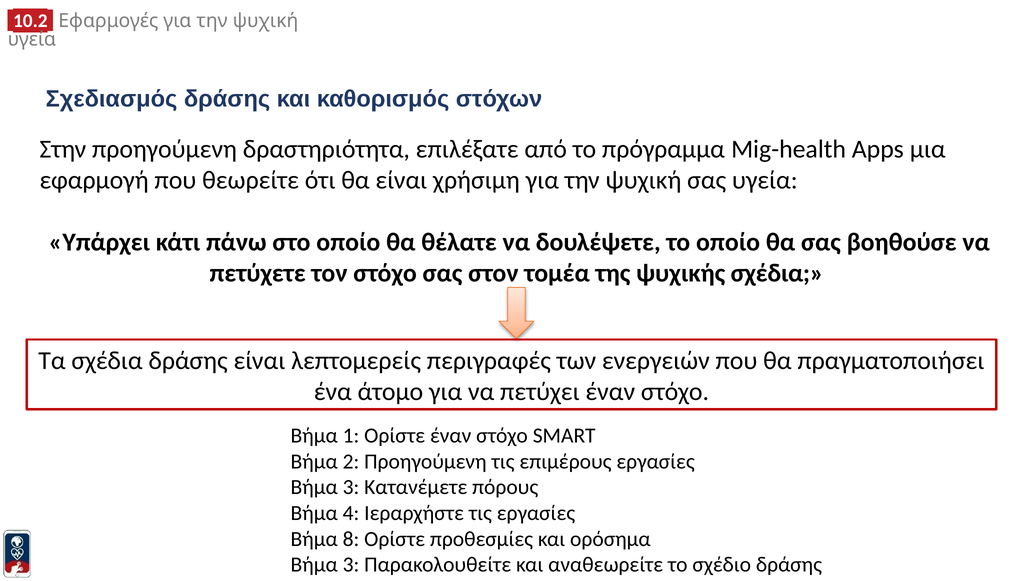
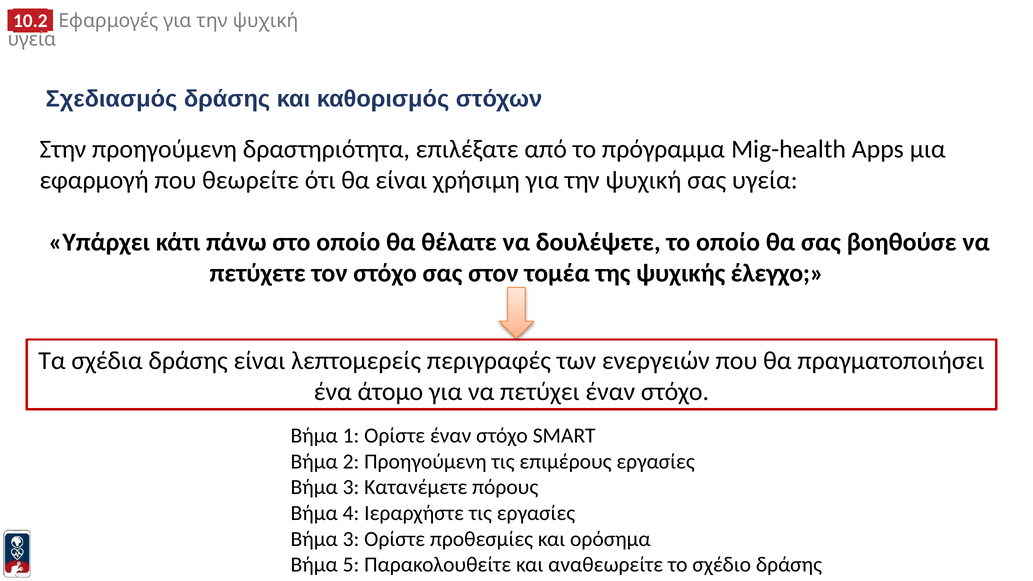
ψυχικής σχέδια: σχέδια -> έλεγχο (777, 273)
8: 8 -> 3 (351, 539)
3: 3 -> 5 (351, 565)
